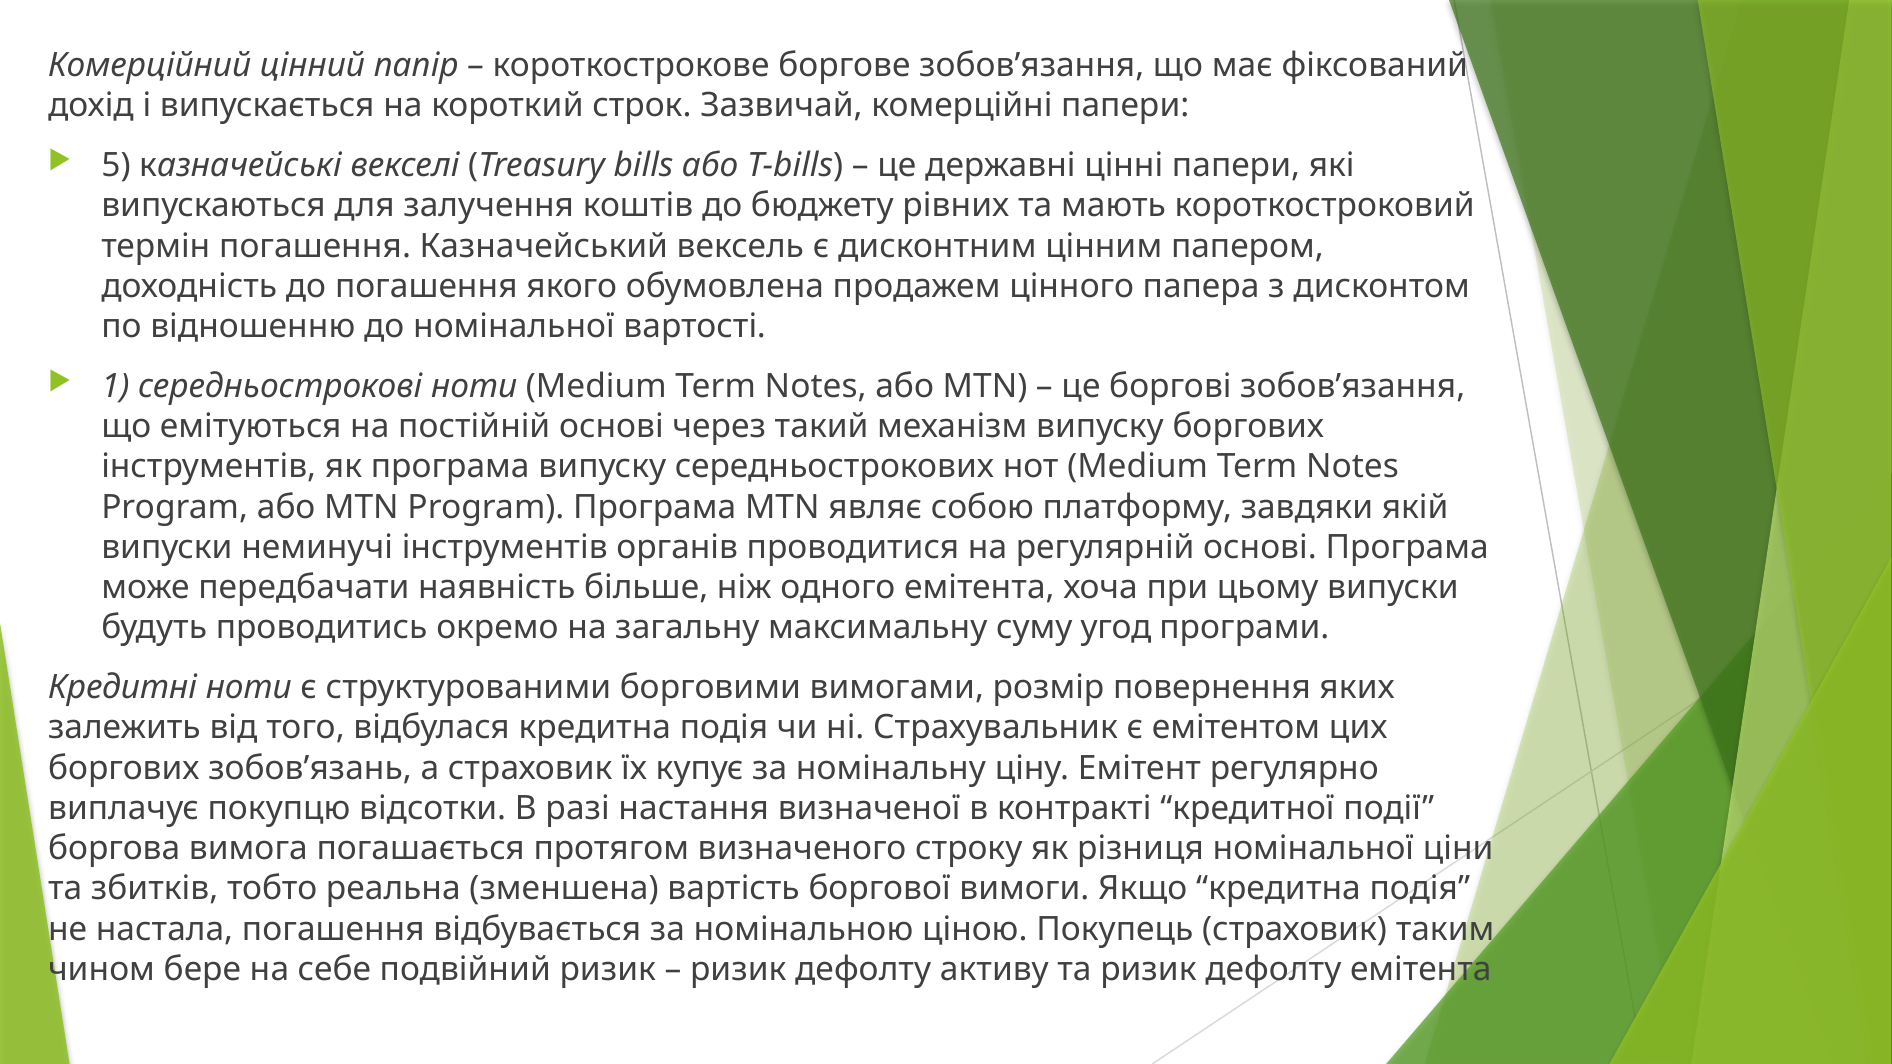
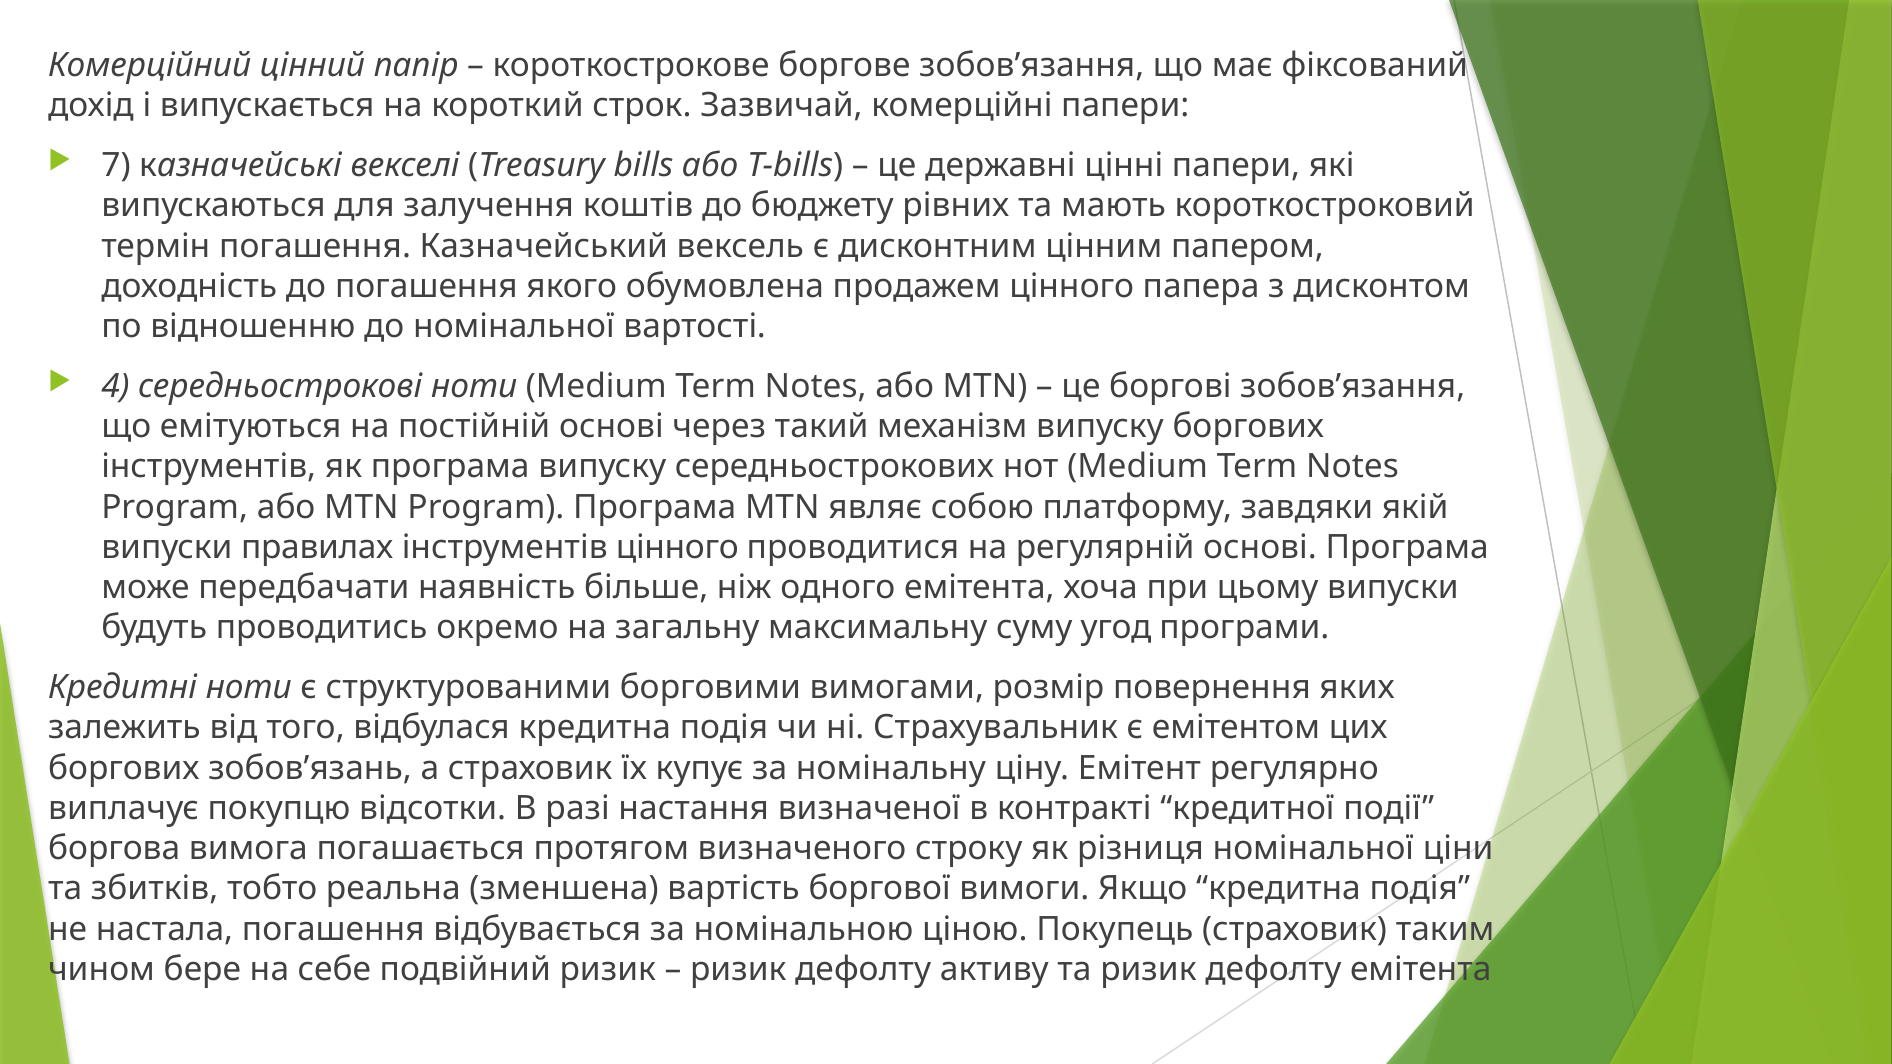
5: 5 -> 7 (116, 166)
1: 1 -> 4 (115, 387)
неминучі: неминучі -> правилах (317, 547)
інструментів органів: органів -> цінного (677, 547)
